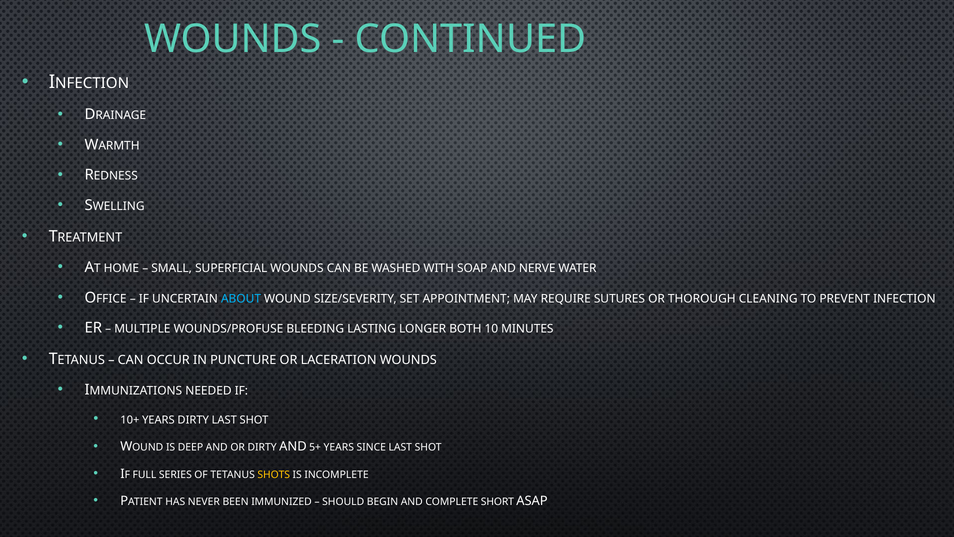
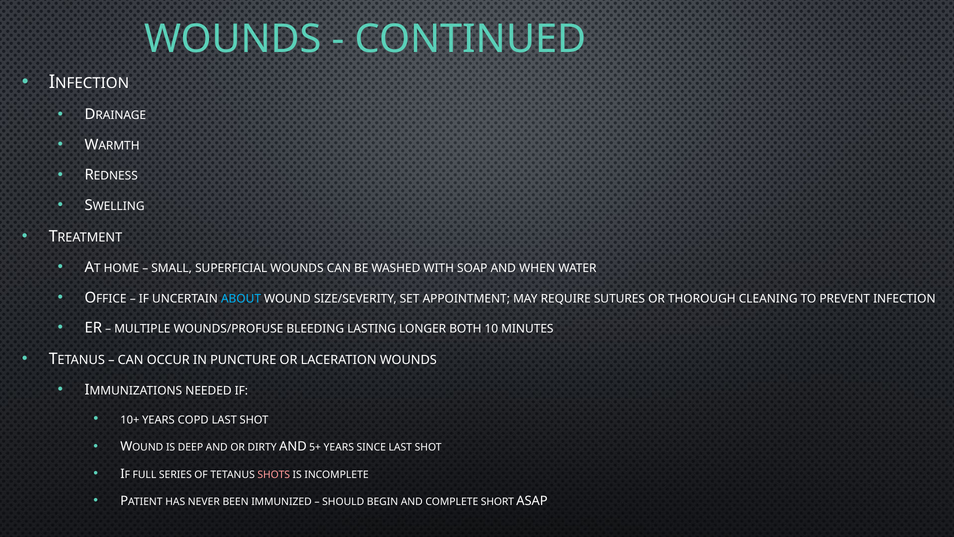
NERVE: NERVE -> WHEN (537, 268)
YEARS DIRTY: DIRTY -> COPD (193, 420)
SHOTS colour: yellow -> pink (274, 474)
